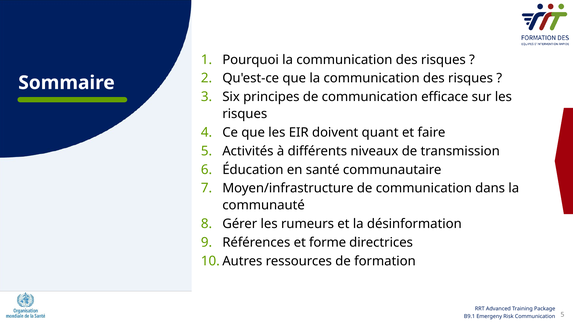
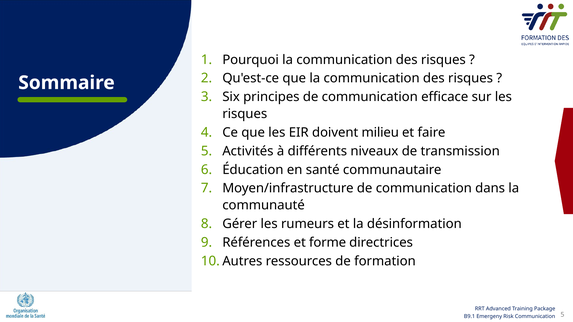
quant: quant -> milieu (380, 133)
